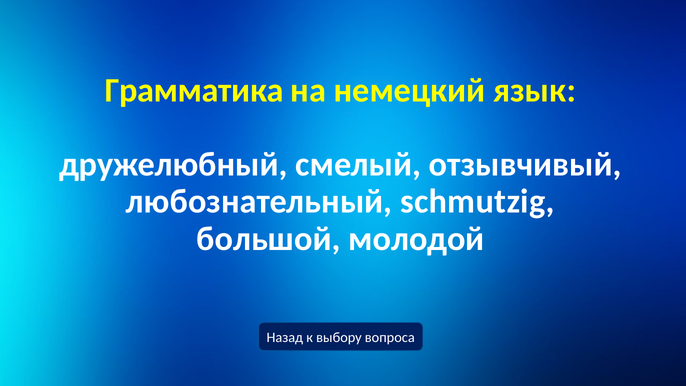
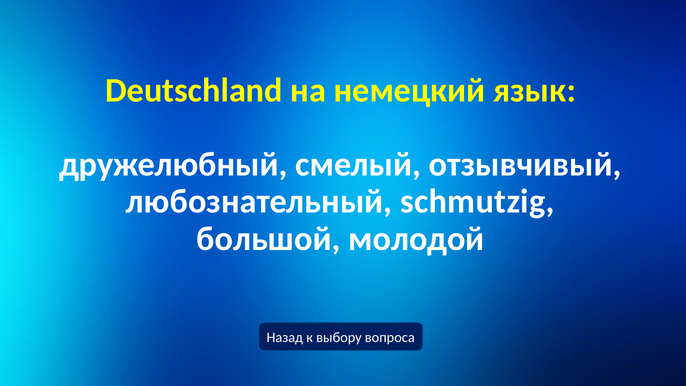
Грамматика: Грамматика -> Deutschland (194, 90)
